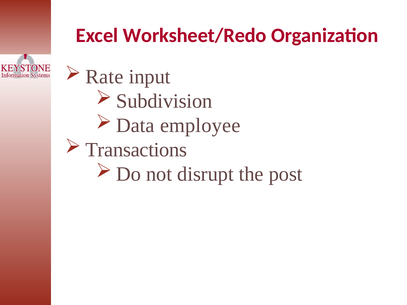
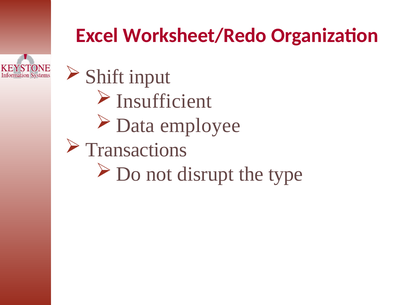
Rate: Rate -> Shift (105, 77)
Subdivision: Subdivision -> Insufficient (164, 101)
post: post -> type (286, 174)
